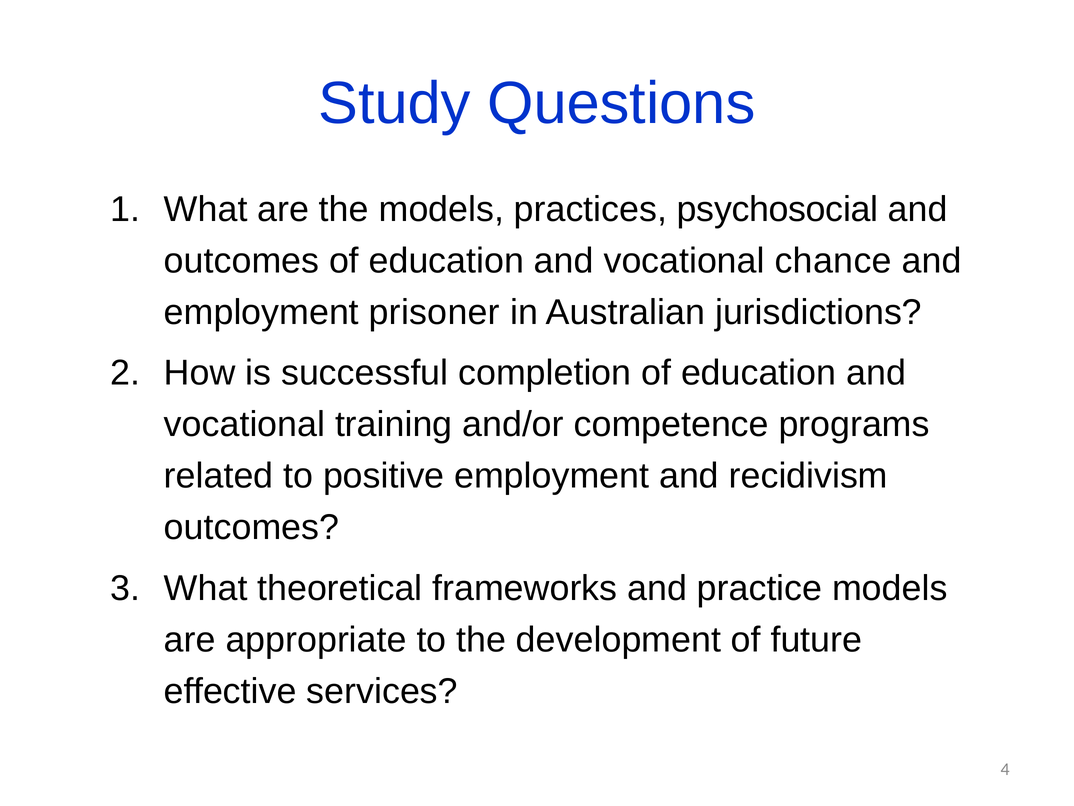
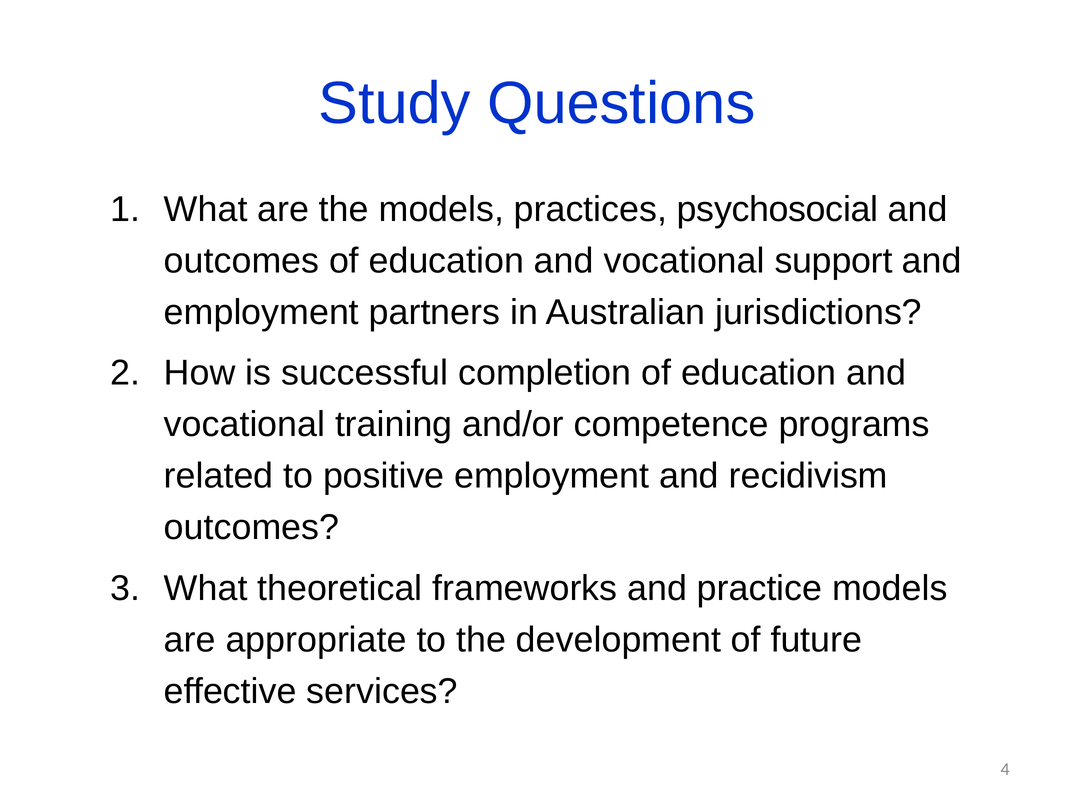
chance: chance -> support (834, 261)
prisoner: prisoner -> partners (434, 312)
